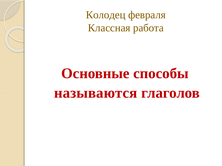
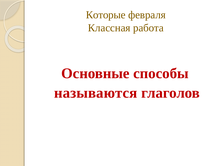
Колодец: Колодец -> Которые (106, 15)
